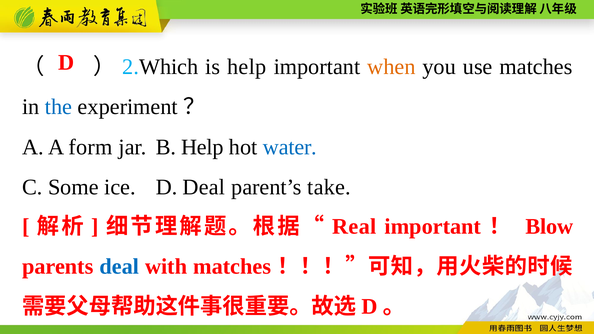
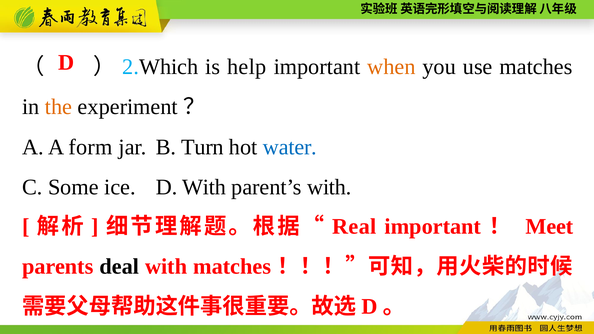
the colour: blue -> orange (58, 107)
B Help: Help -> Turn (202, 147)
D Deal: Deal -> With (204, 187)
parent’s take: take -> with (329, 187)
Blow: Blow -> Meet (549, 226)
deal colour: blue -> black (119, 267)
